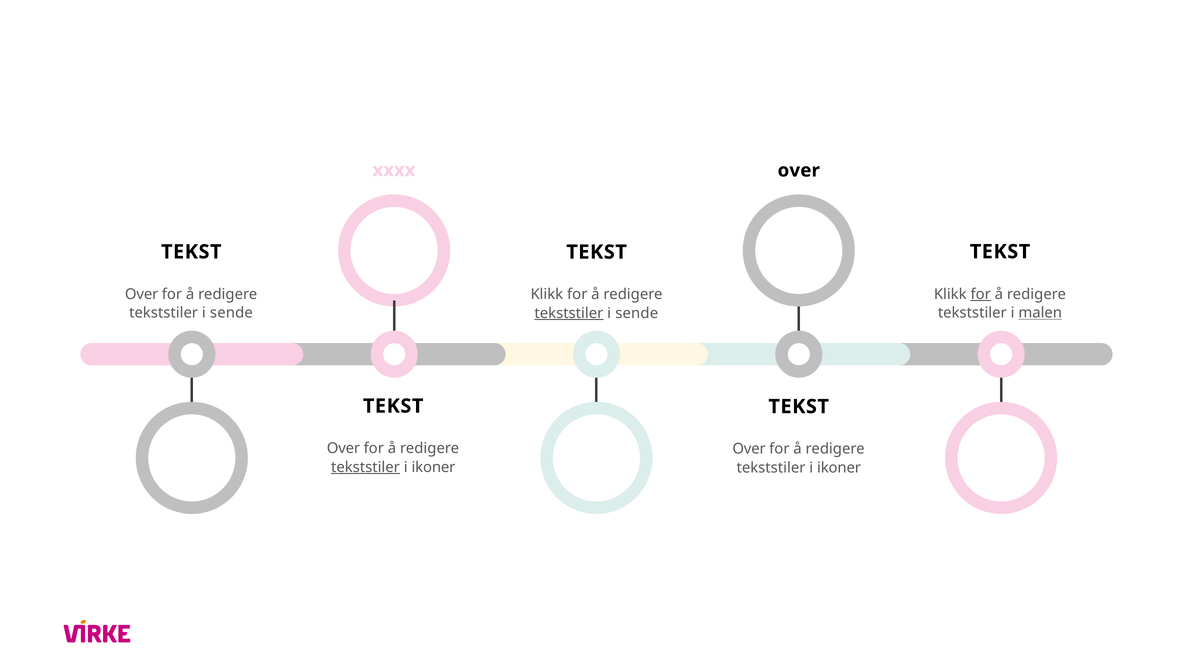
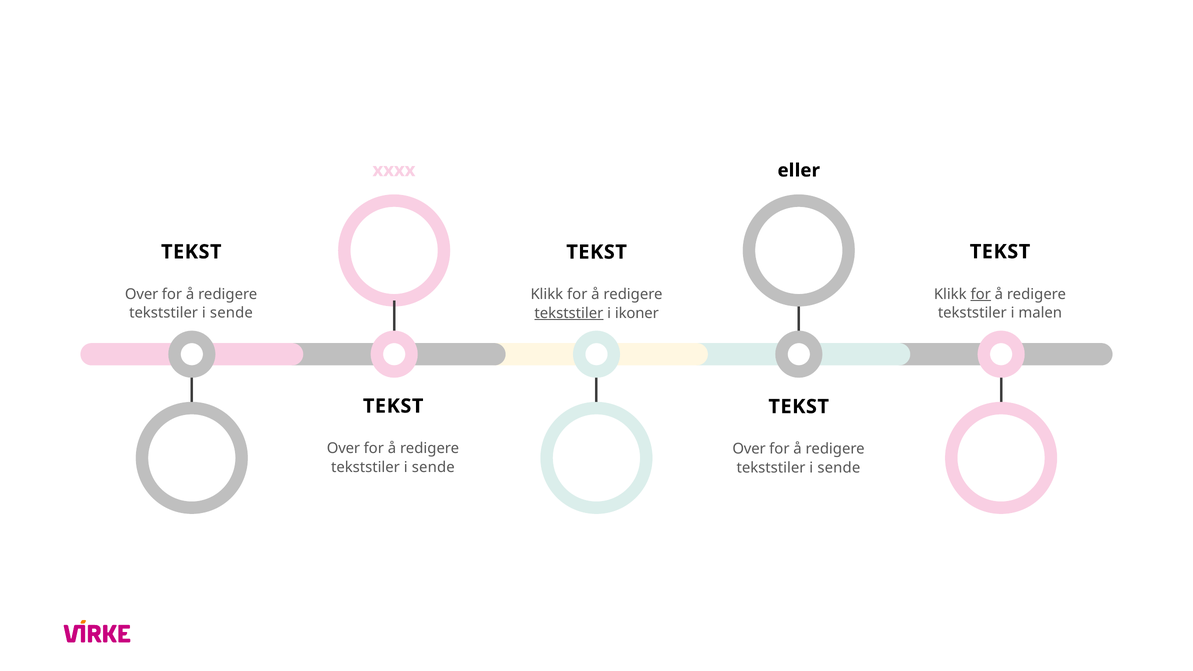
xxxx over: over -> eller (799, 170)
malen underline: present -> none (1040, 313)
sende: sende -> ikoner (637, 313)
tekststiler underline: present -> none (365, 467)
ikoner: ikoner -> sende (433, 467)
ikoner: ikoner -> sende (839, 468)
